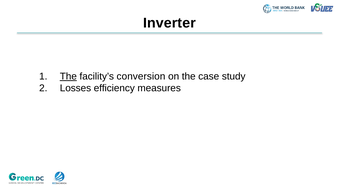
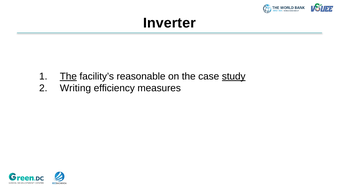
conversion: conversion -> reasonable (141, 77)
study underline: none -> present (234, 77)
Losses: Losses -> Writing (75, 89)
